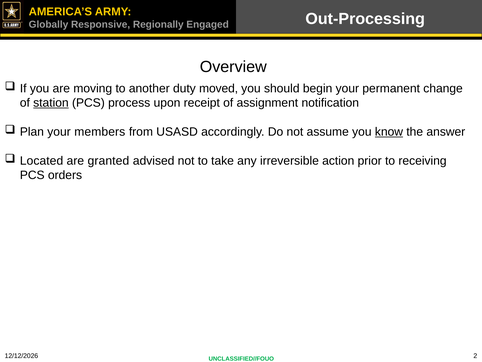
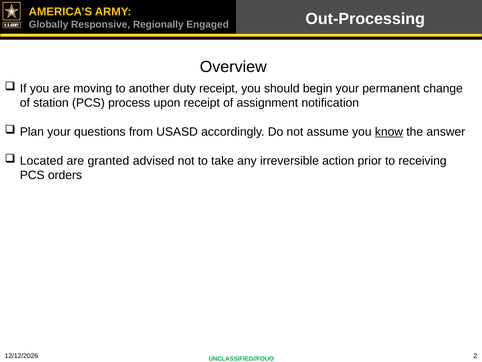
duty moved: moved -> receipt (219, 88)
station underline: present -> none (51, 103)
members: members -> questions (100, 132)
